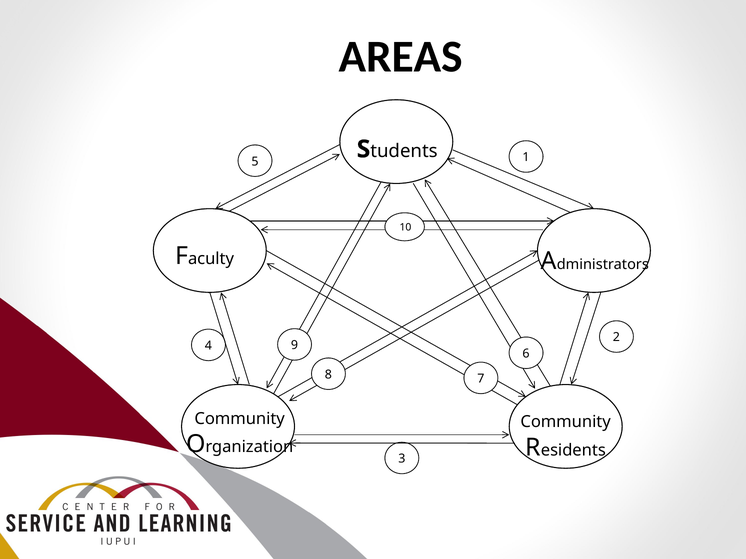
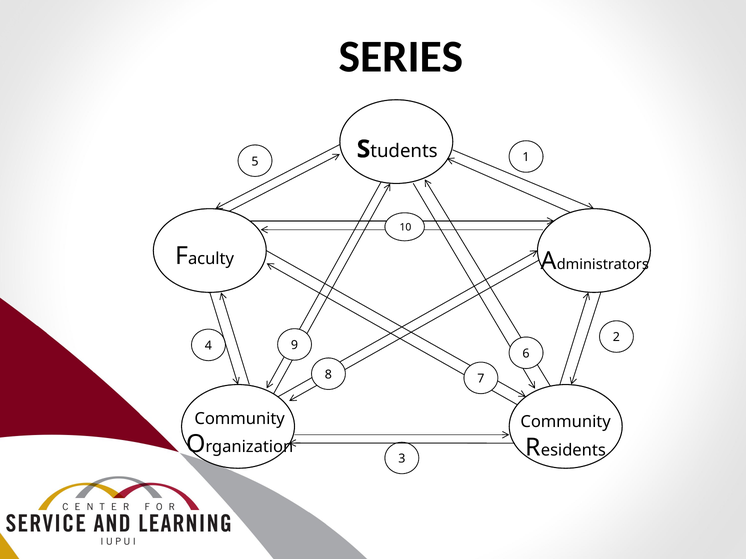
AREAS: AREAS -> SERIES (401, 57)
